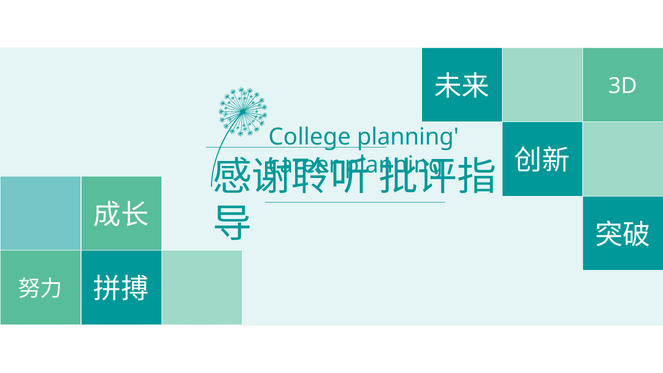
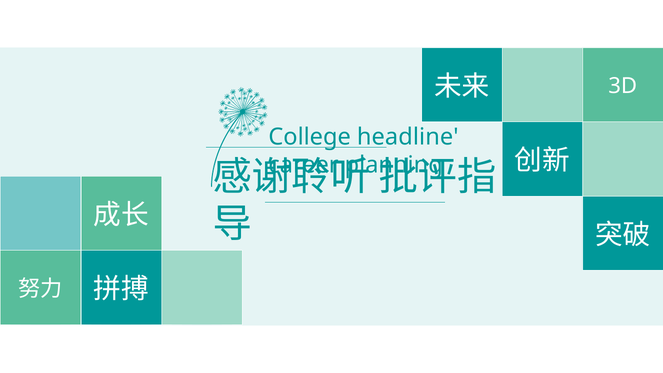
College planning: planning -> headline (408, 137)
